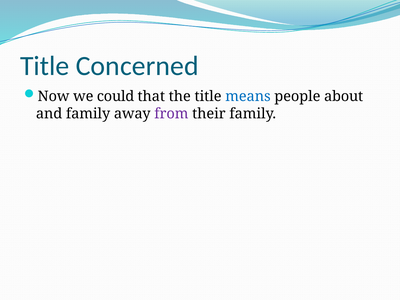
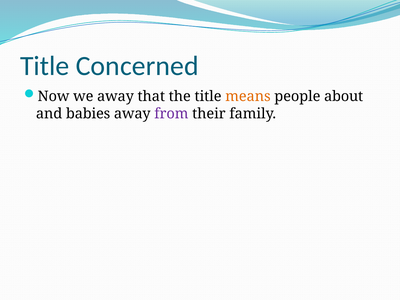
we could: could -> away (115, 96)
means colour: blue -> orange (248, 96)
and family: family -> babies (88, 114)
